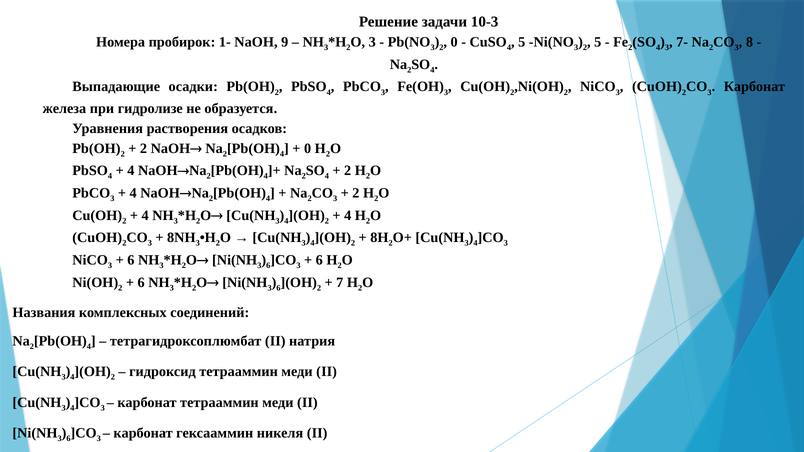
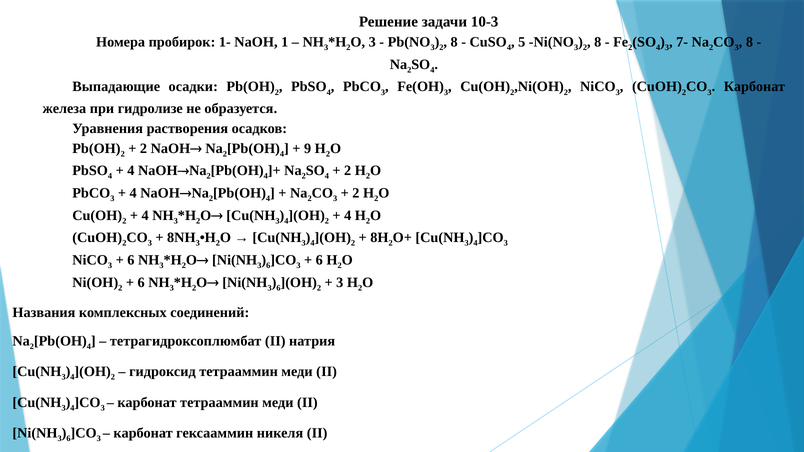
9: 9 -> 1 (285, 42)
0: 0 -> 8 (454, 42)
5: 5 -> 8 (598, 42)
0: 0 -> 9 (308, 148)
7: 7 -> 3 (340, 282)
